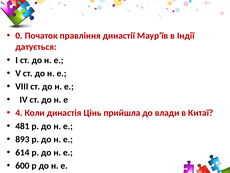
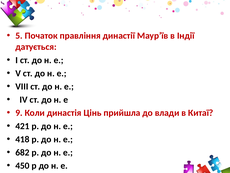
0: 0 -> 5 (19, 36)
4: 4 -> 9 (19, 113)
481: 481 -> 421 (22, 126)
893: 893 -> 418 (22, 139)
614: 614 -> 682 (22, 152)
600: 600 -> 450 (22, 165)
